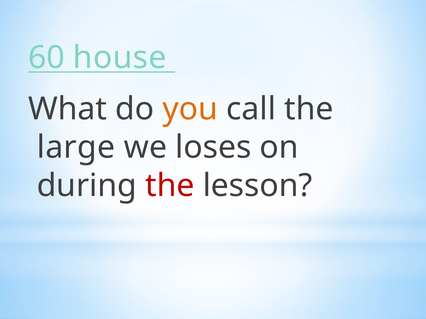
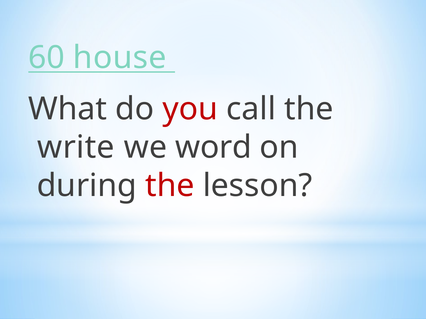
you colour: orange -> red (190, 109)
large: large -> write (76, 148)
loses: loses -> word (214, 148)
